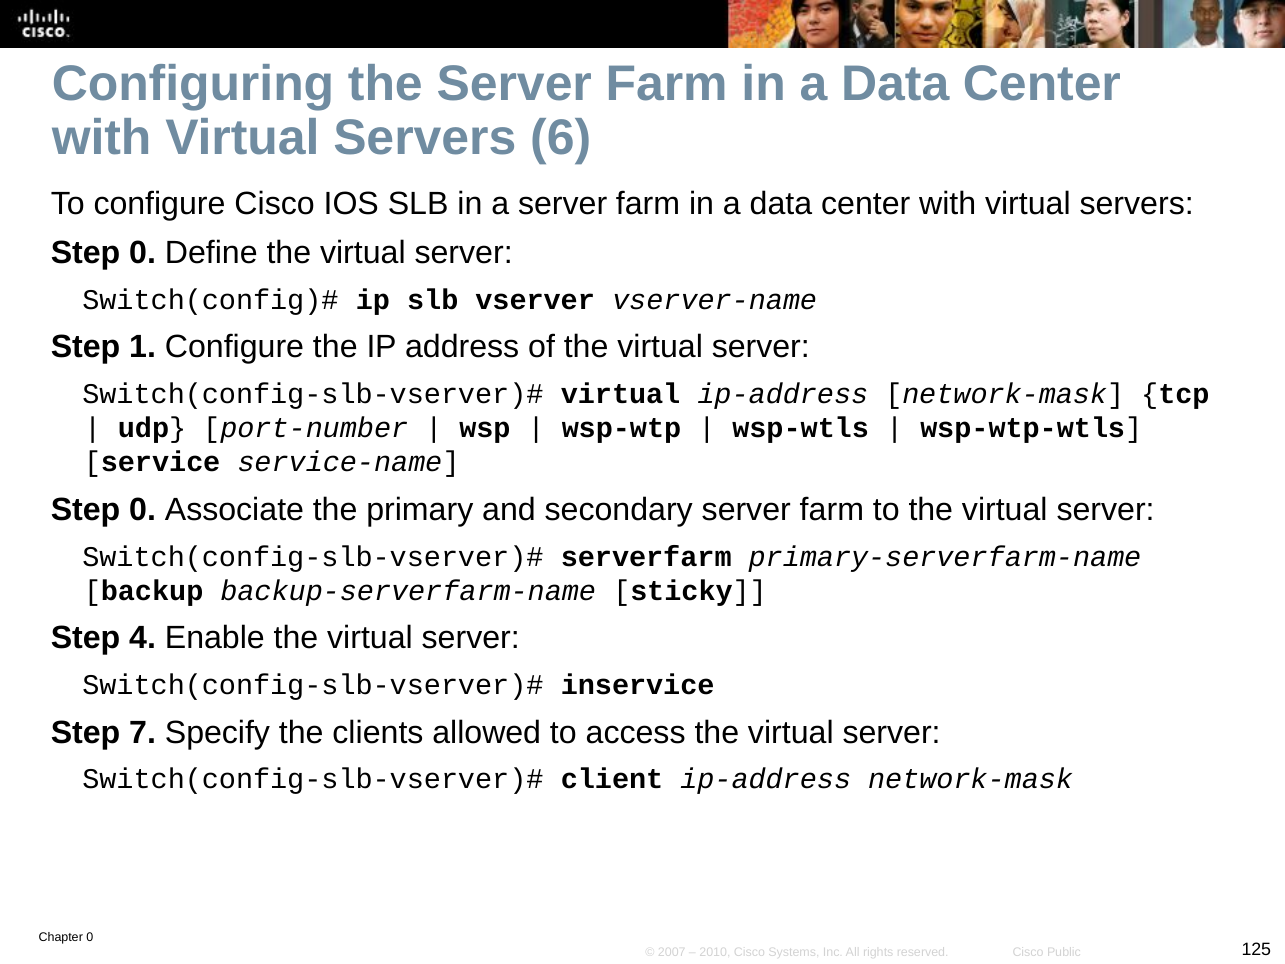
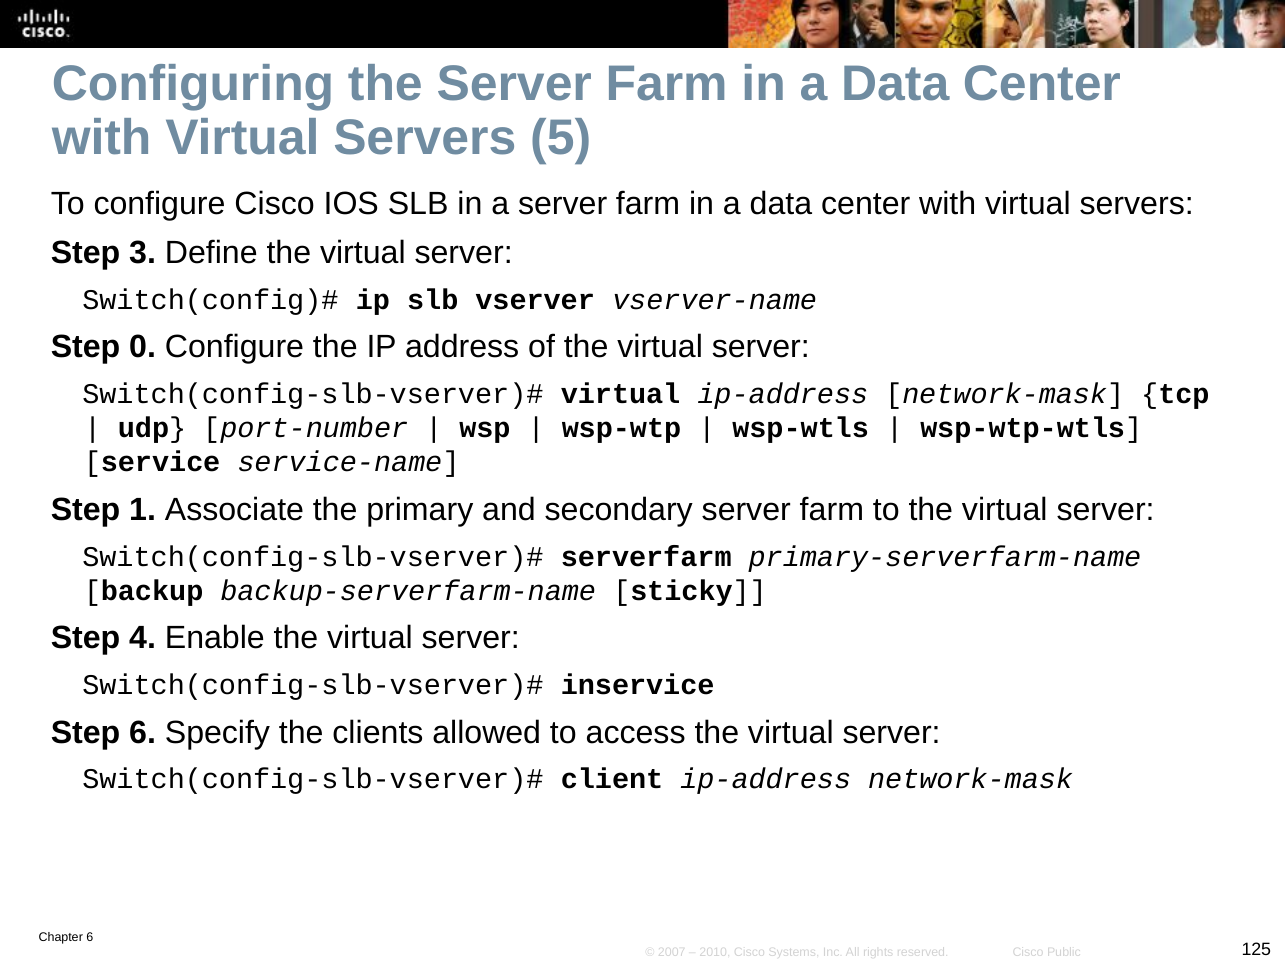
6: 6 -> 5 (561, 138)
0: 0 -> 3 (142, 253)
1: 1 -> 0 (142, 347)
0: 0 -> 1 (142, 510)
Step 7: 7 -> 6 (142, 732)
0: 0 -> 6 (90, 937)
